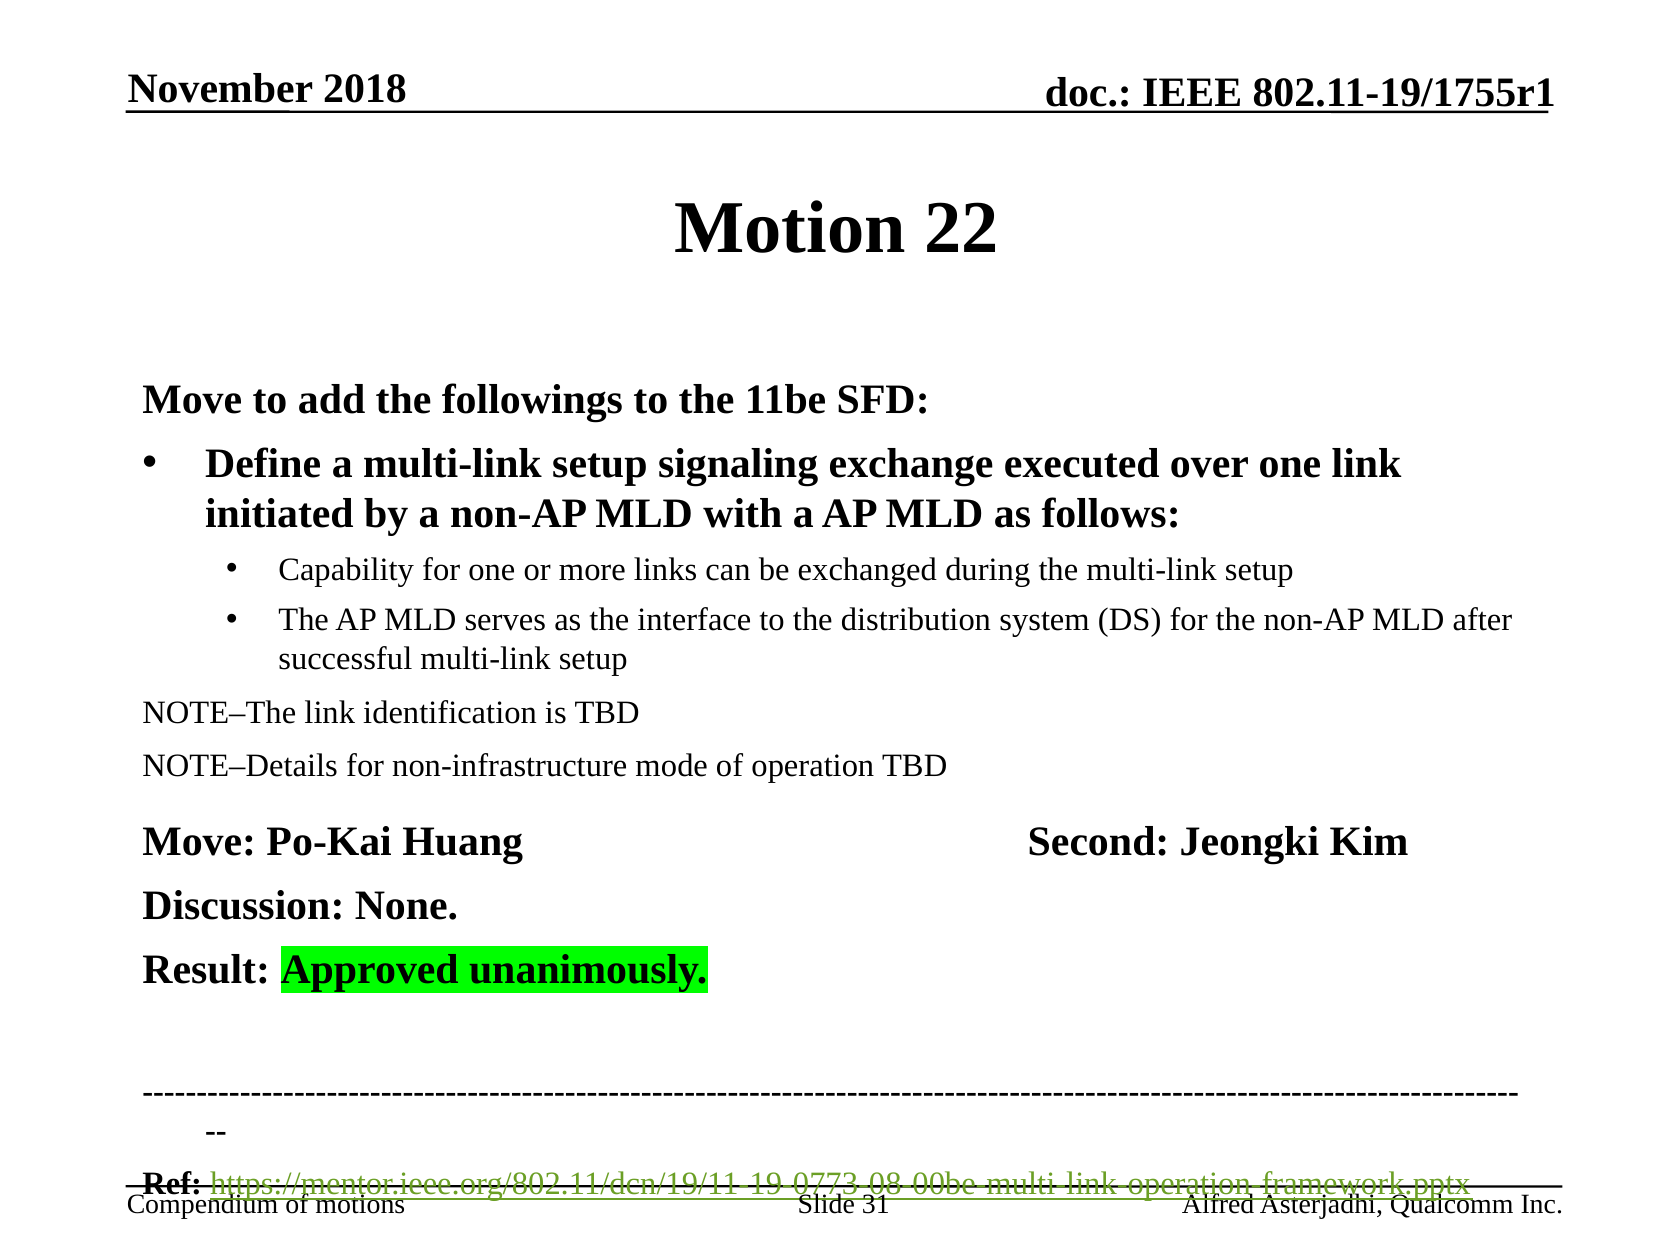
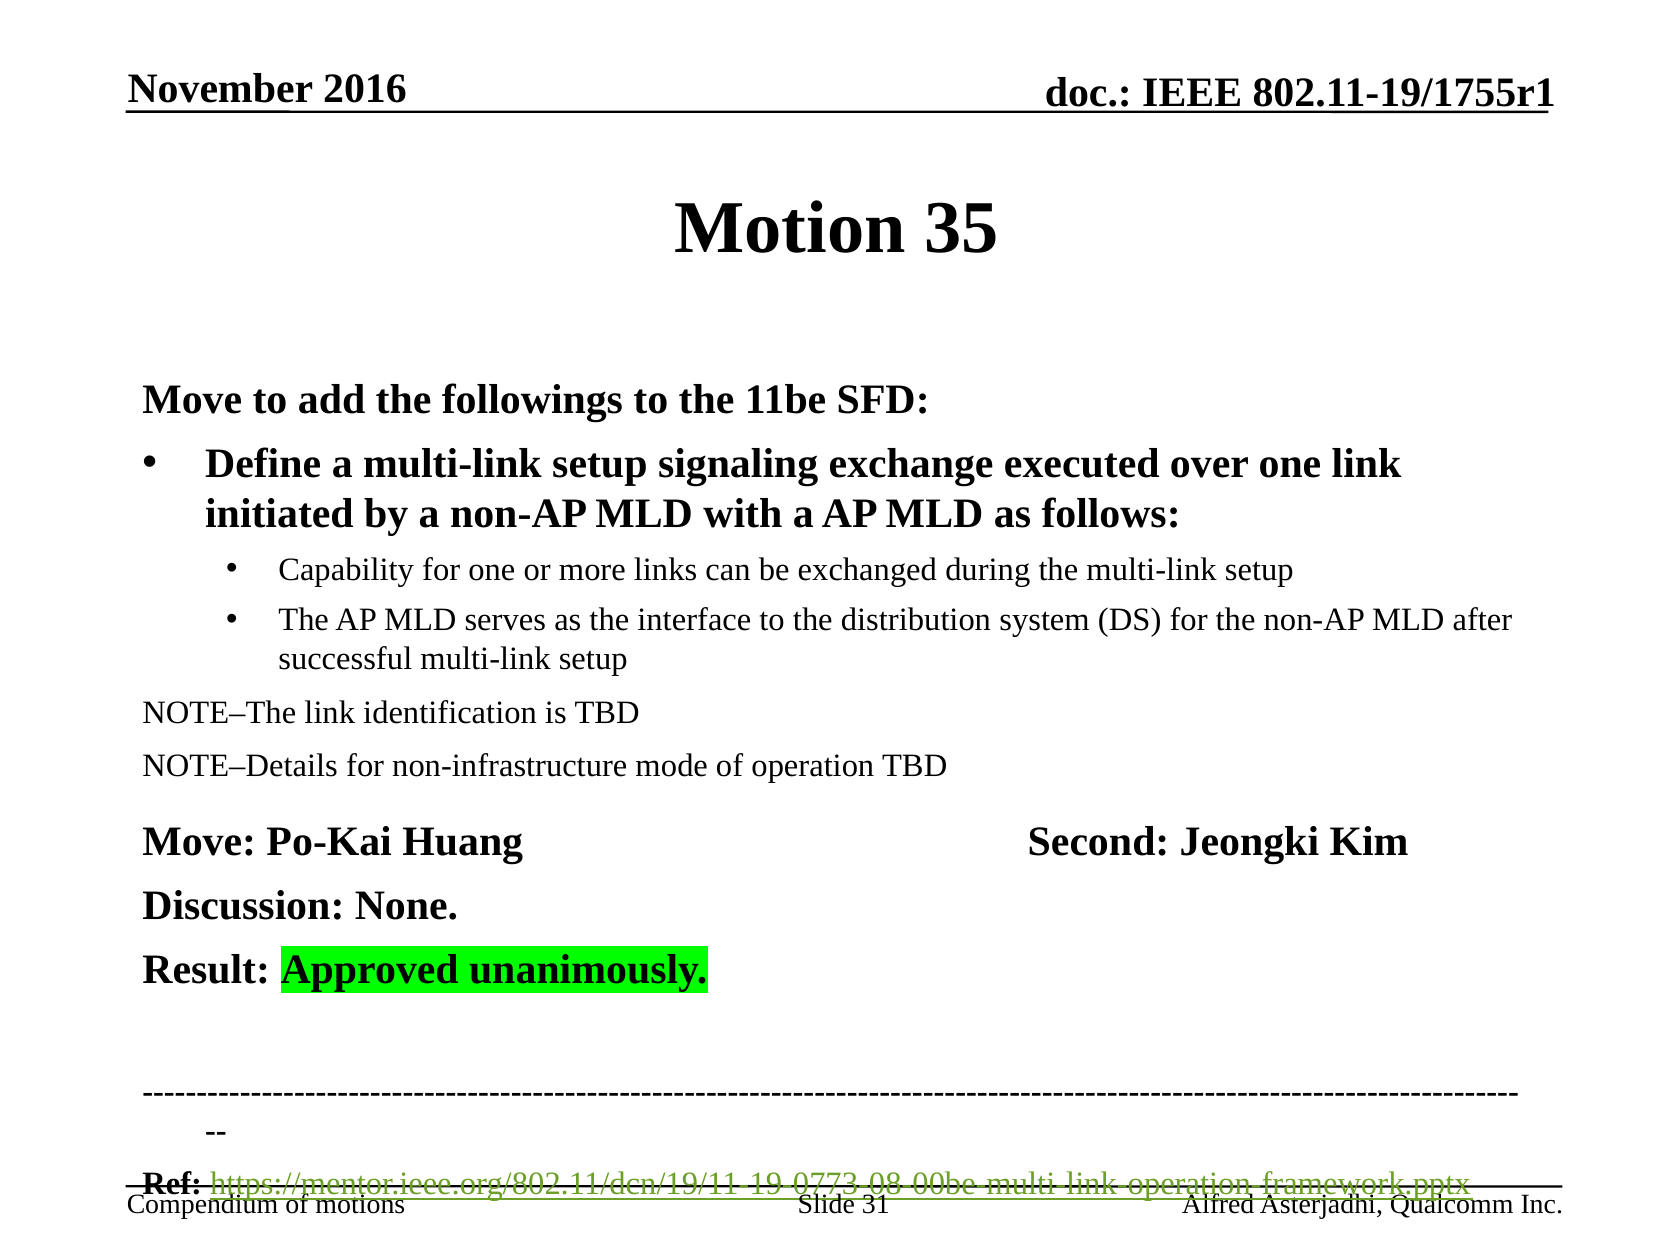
2018: 2018 -> 2016 (365, 89)
22: 22 -> 35 (962, 228)
